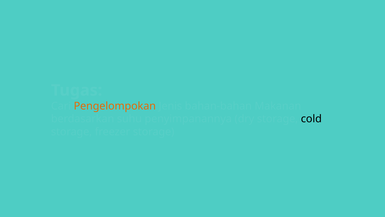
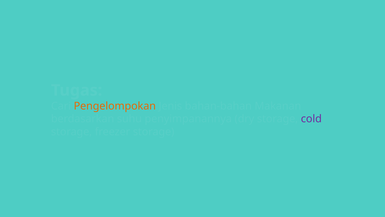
cold colour: black -> purple (311, 119)
